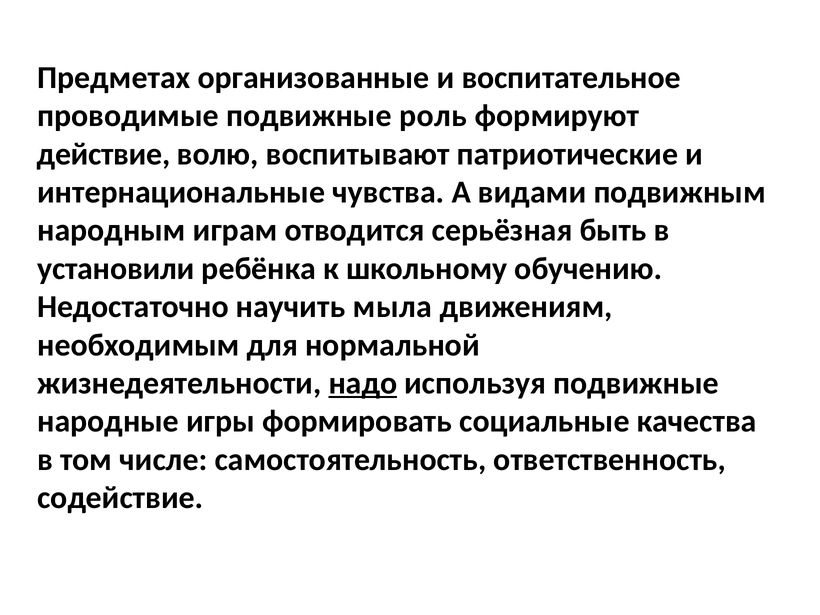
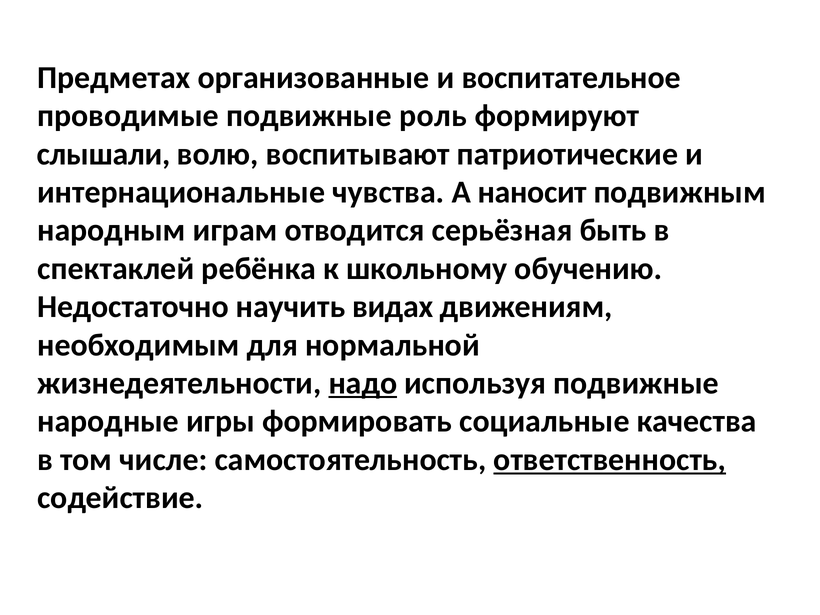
действие: действие -> слышали (104, 154)
видами: видами -> наносит (532, 192)
установили: установили -> спектаклей (116, 269)
мыла: мыла -> видах (393, 307)
ответственность underline: none -> present (610, 460)
